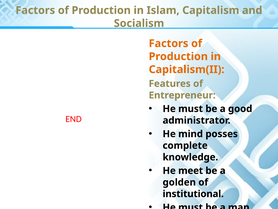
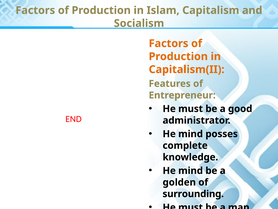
meet: meet -> mind (191, 170)
institutional: institutional -> surrounding (193, 193)
